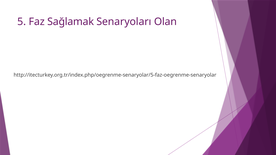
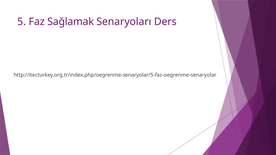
Olan: Olan -> Ders (165, 22)
